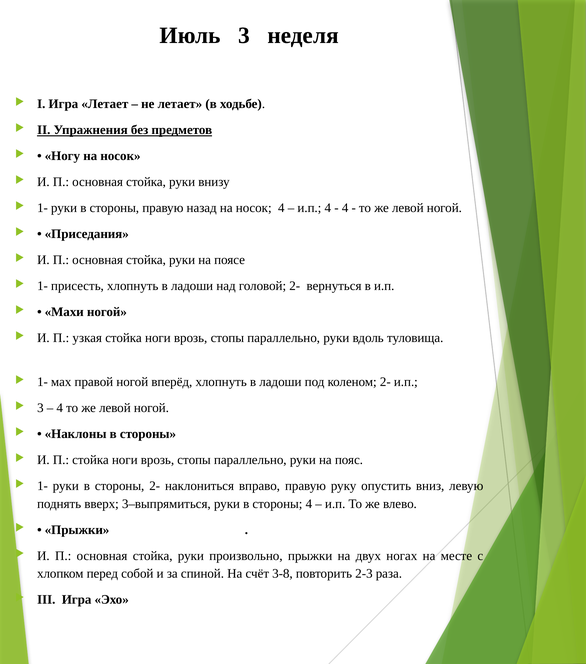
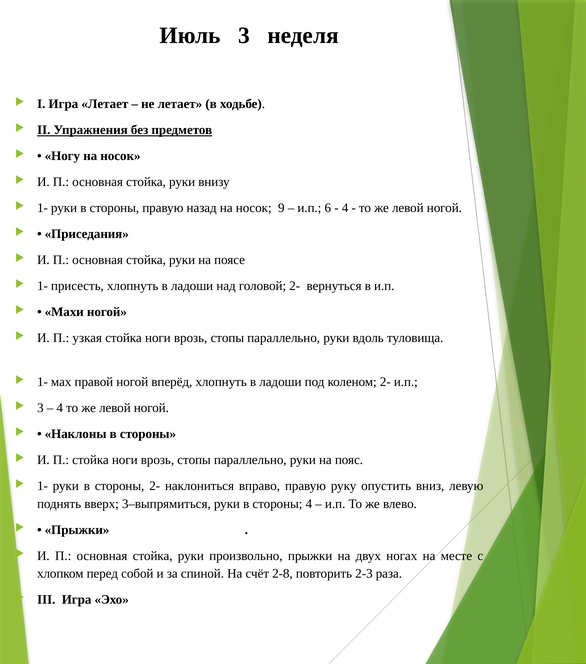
носок 4: 4 -> 9 (281, 208)
и.п 4: 4 -> 6 (328, 208)
3-8: 3-8 -> 2-8 (282, 573)
